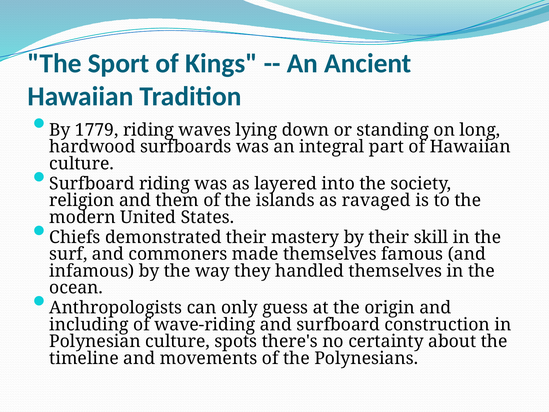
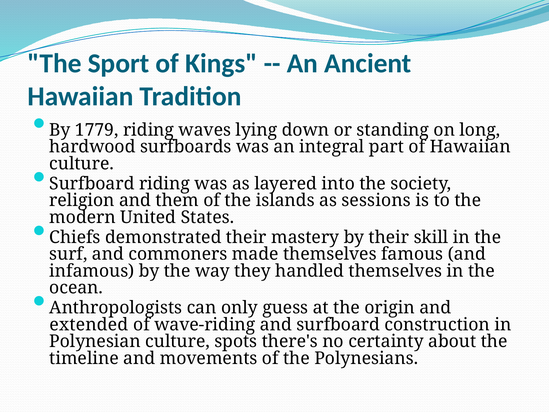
ravaged: ravaged -> sessions (376, 200)
including: including -> extended (89, 324)
